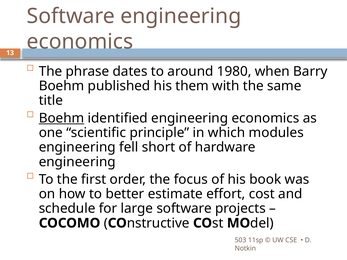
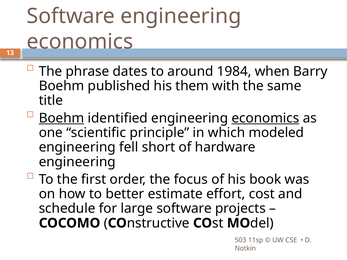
1980: 1980 -> 1984 (234, 71)
economics underline: none -> present (265, 118)
modules: modules -> modeled (276, 133)
